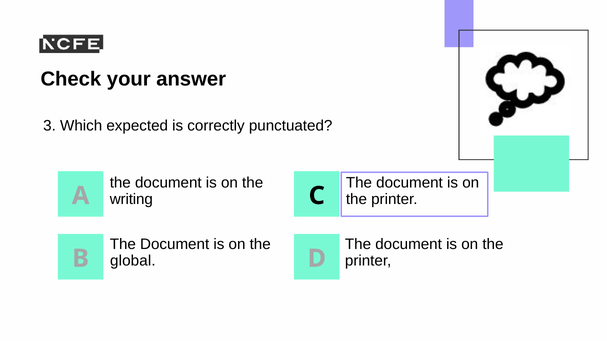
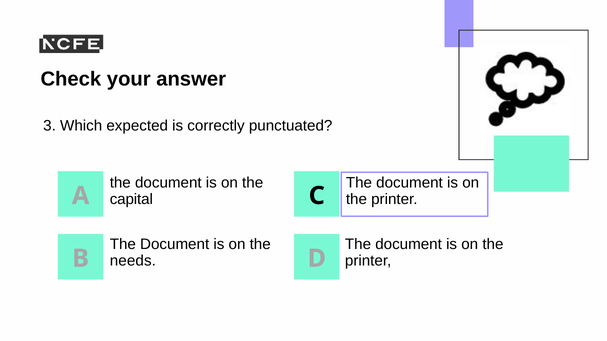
writing: writing -> capital (131, 199)
global: global -> needs (133, 261)
